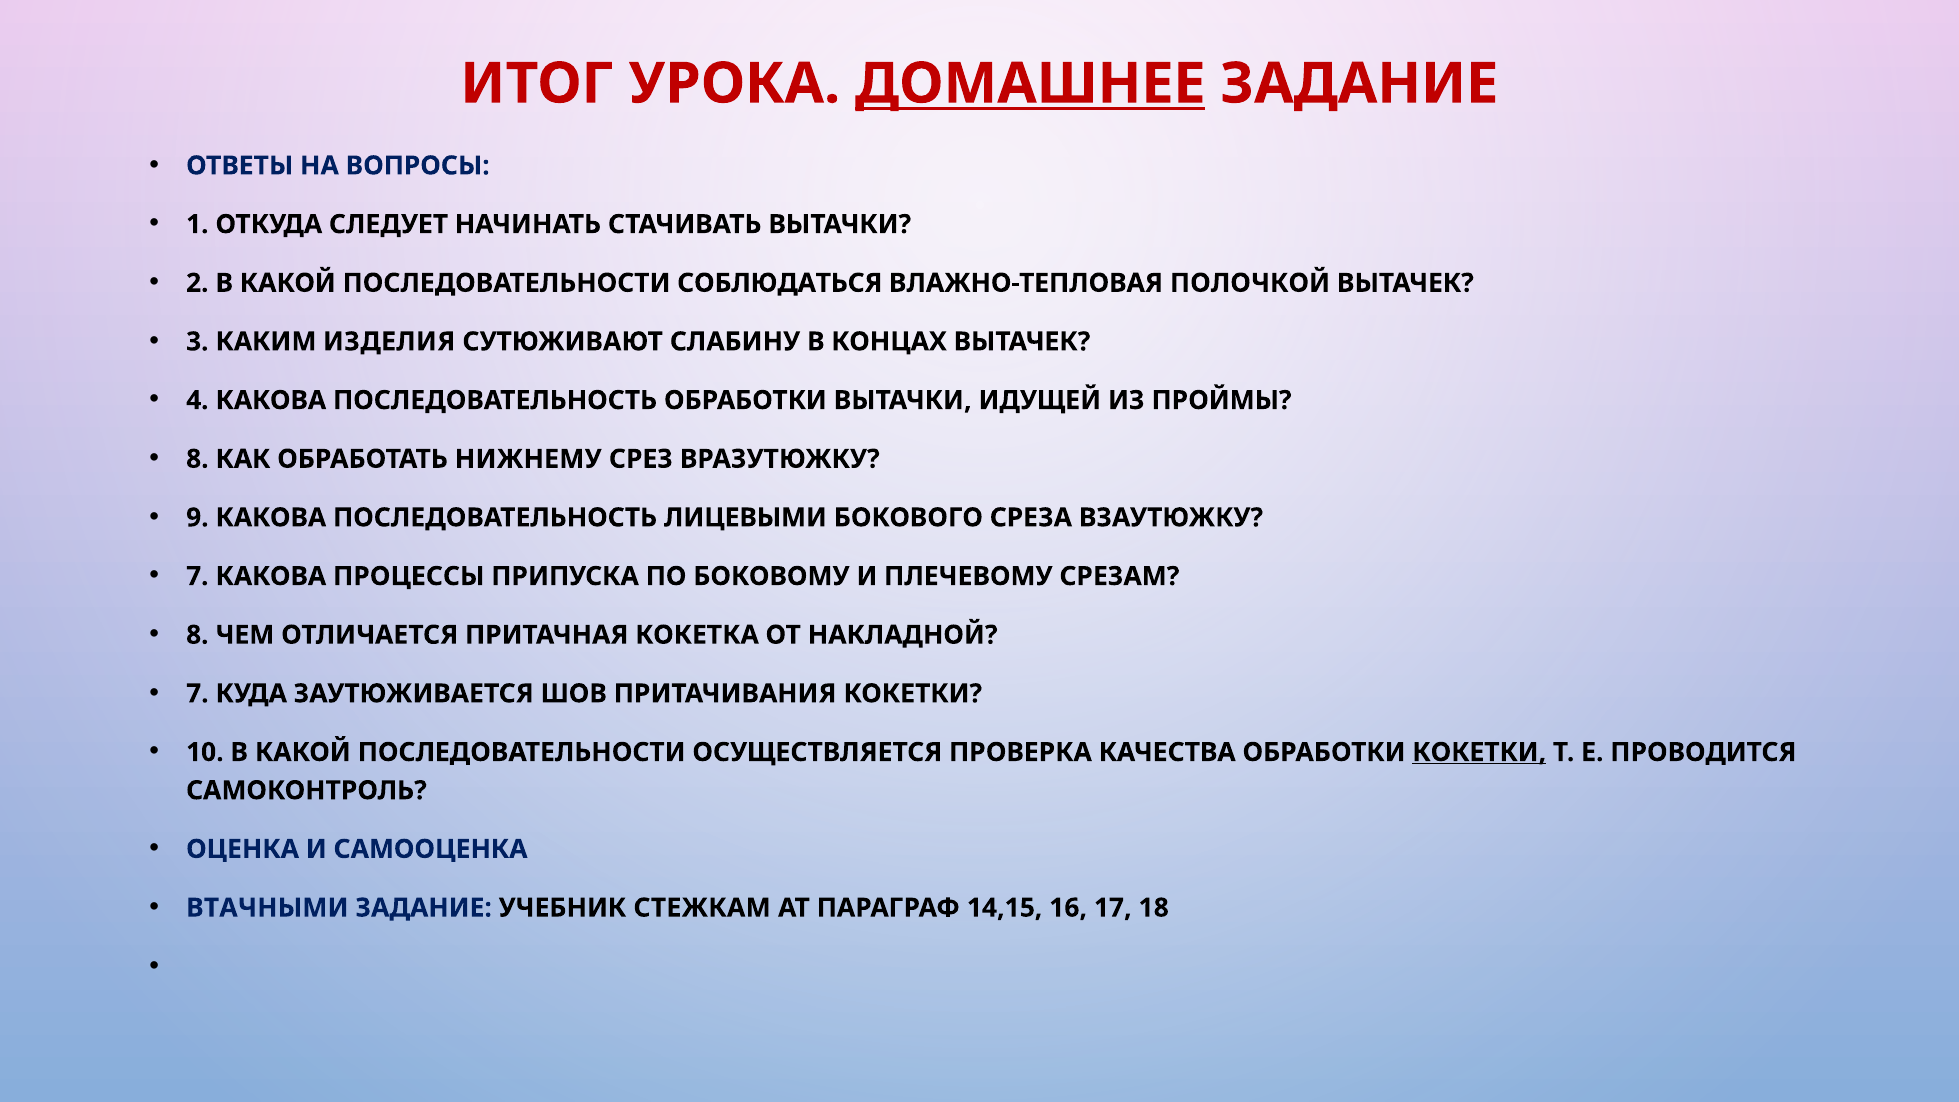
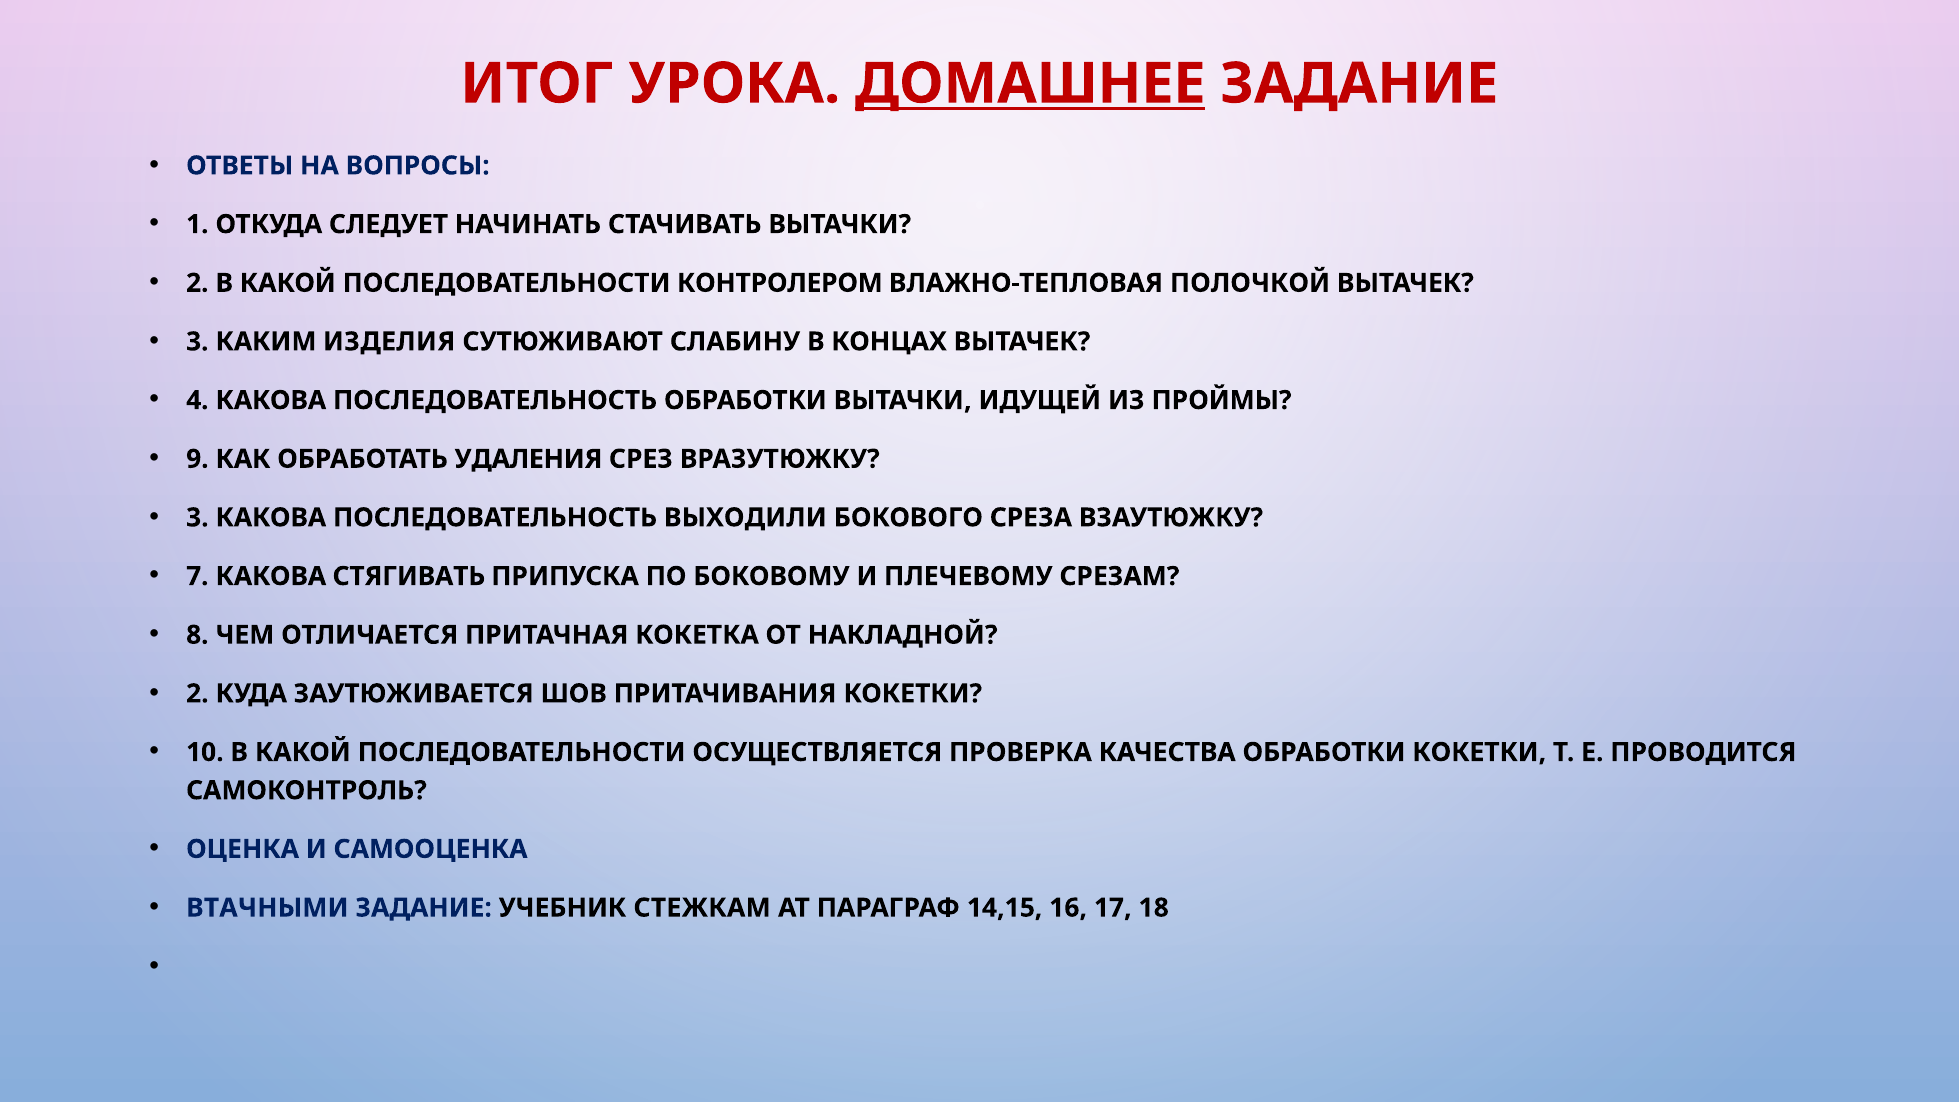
СОБЛЮДАТЬСЯ: СОБЛЮДАТЬСЯ -> КОНТРОЛЕРОМ (780, 283)
8: 8 -> 9 (197, 459)
НИЖНЕМУ: НИЖНЕМУ -> УДАЛЕНИЯ (529, 459)
9: 9 -> 3 (197, 518)
ЛИЦЕВЫМИ: ЛИЦЕВЫМИ -> ВЫХОДИЛИ (745, 518)
ПРОЦЕССЫ: ПРОЦЕССЫ -> СТЯГИВАТЬ (409, 576)
7: 7 -> 2 (197, 694)
КОКЕТКИ underline: present -> none (1479, 752)
